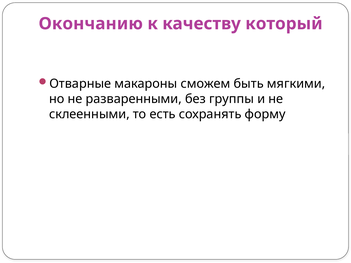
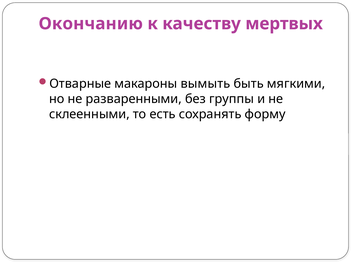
который: который -> мертвых (284, 24)
сможем: сможем -> вымыть (205, 84)
